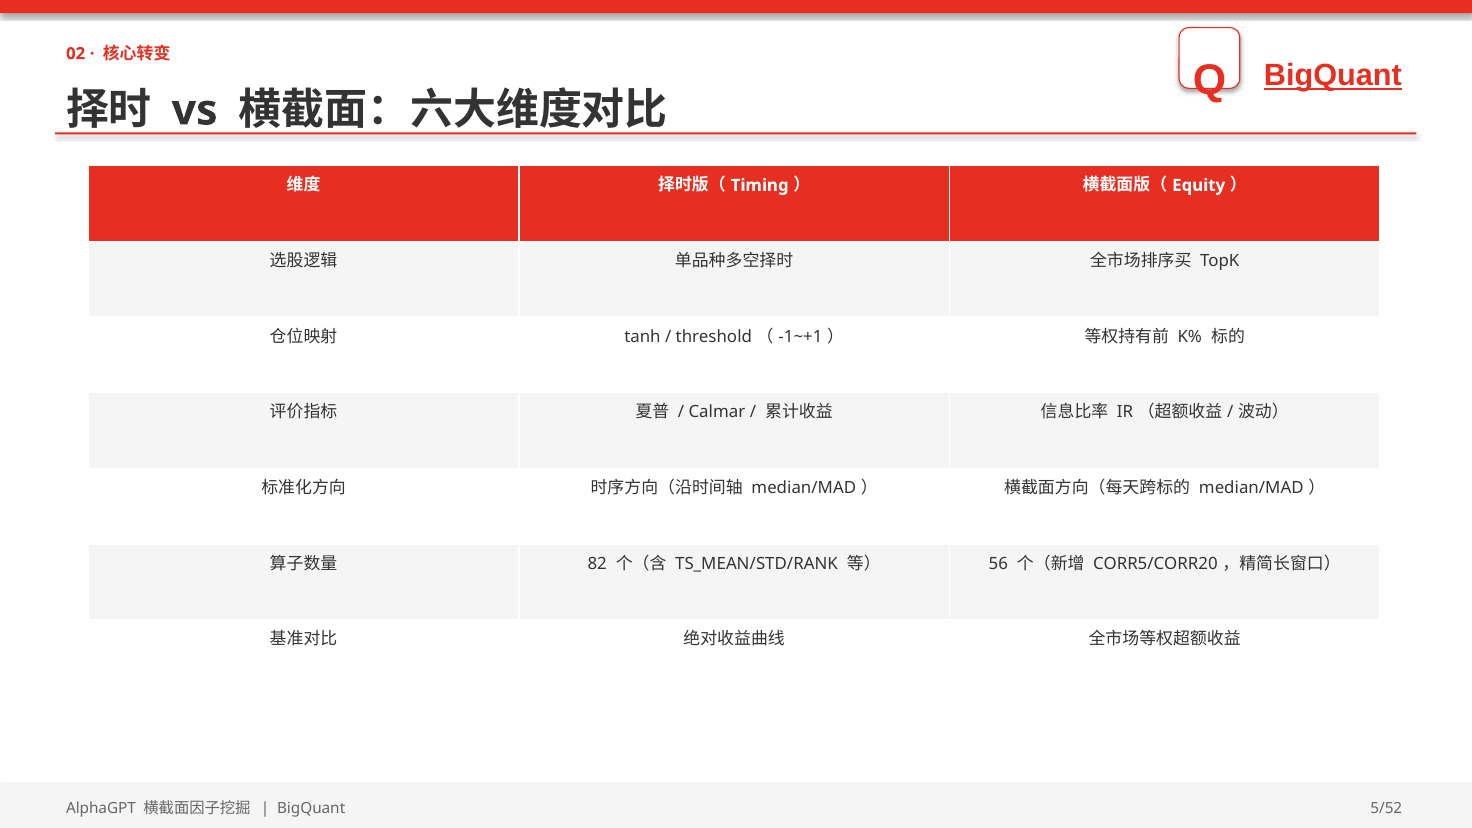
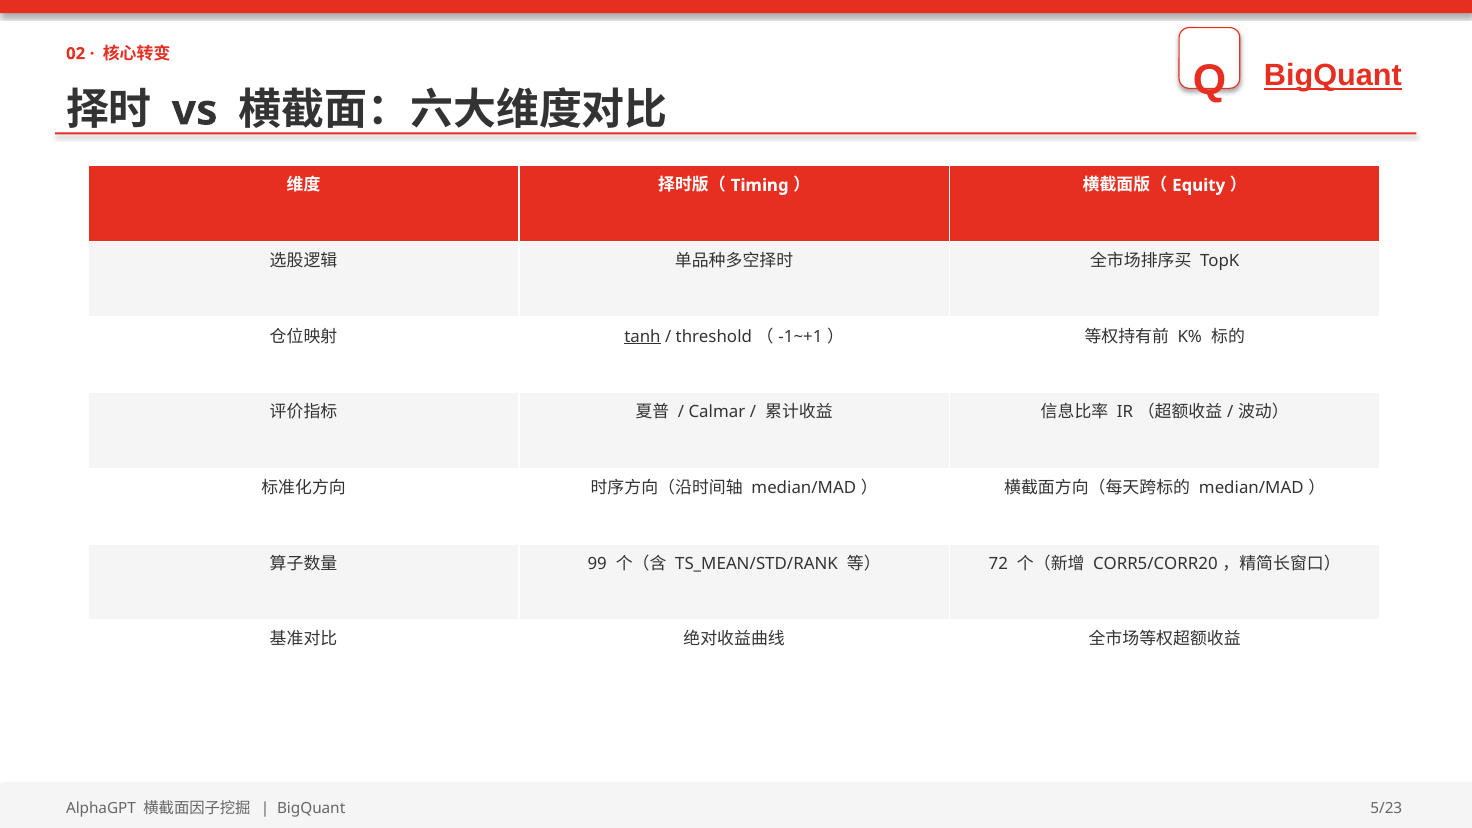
tanh underline: none -> present (642, 337)
82: 82 -> 99 (597, 564)
56: 56 -> 72 (998, 564)
5/52: 5/52 -> 5/23 (1386, 808)
